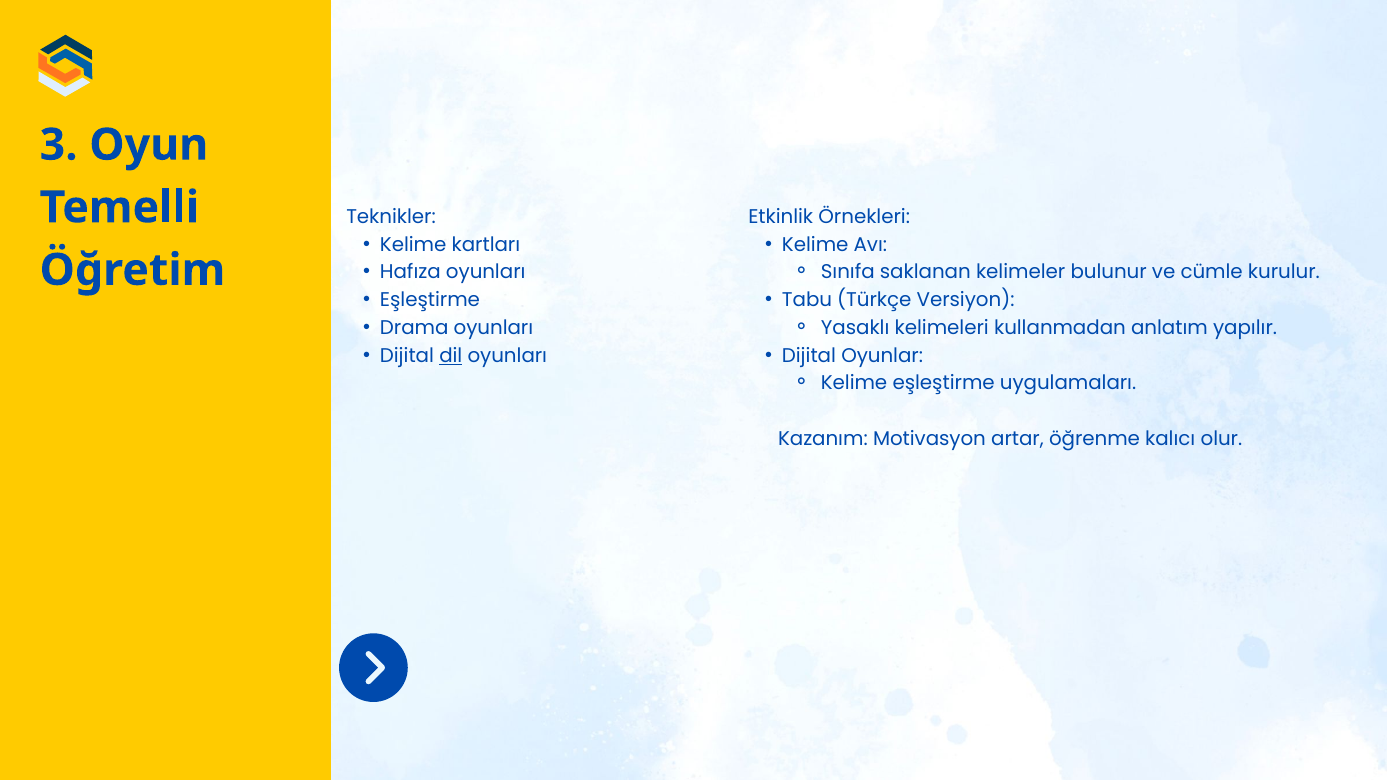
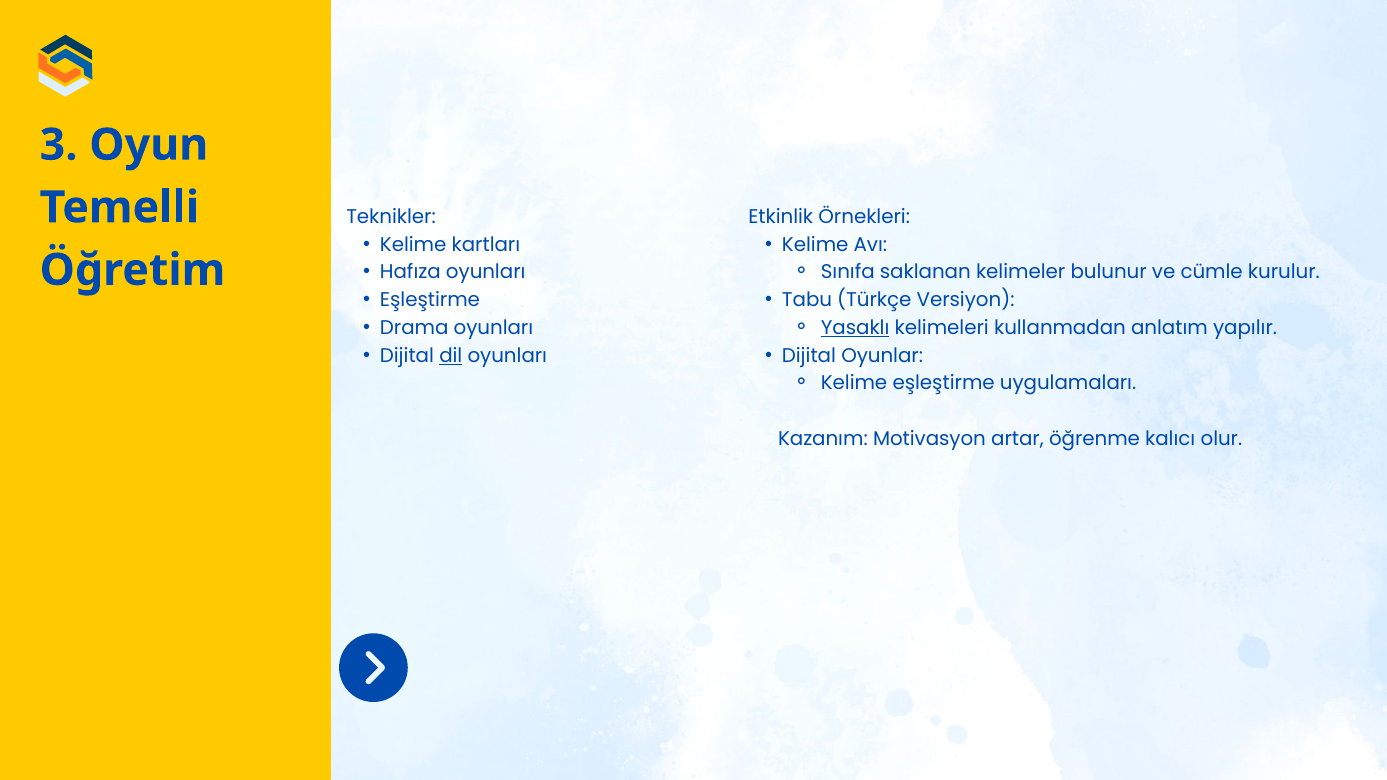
Yasaklı underline: none -> present (855, 328)
